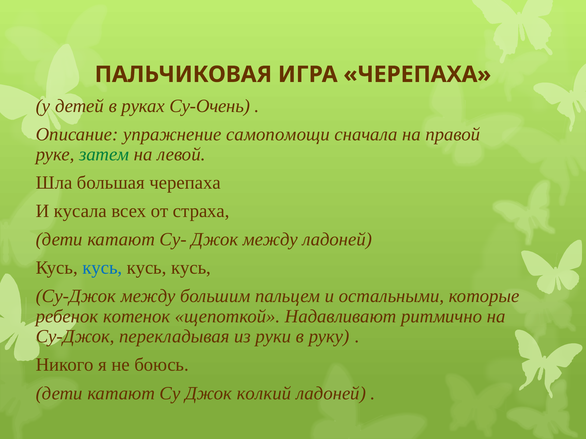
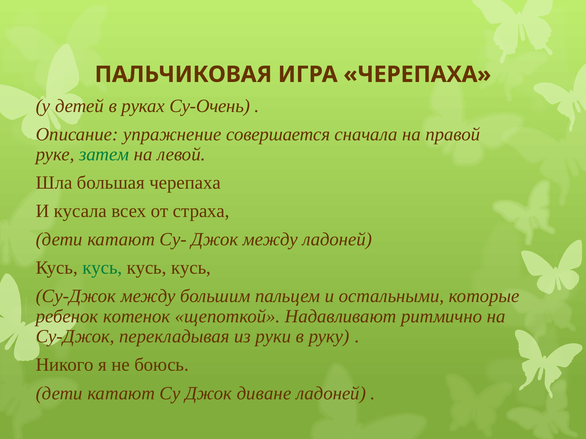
самопомощи: самопомощи -> совершается (278, 134)
кусь colour: blue -> green (102, 268)
колкий: колкий -> диване (264, 394)
